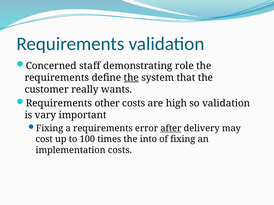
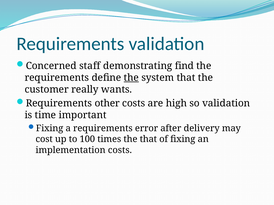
role: role -> find (184, 66)
vary: vary -> time (45, 115)
after underline: present -> none (171, 129)
the into: into -> that (148, 140)
